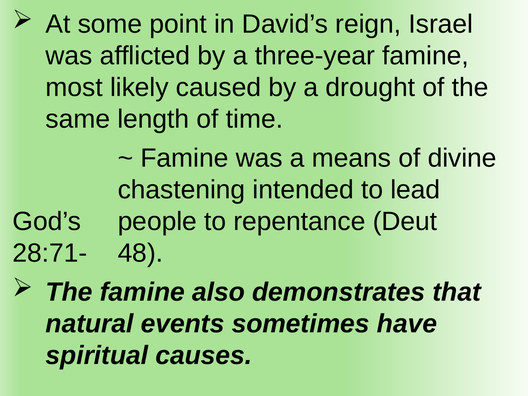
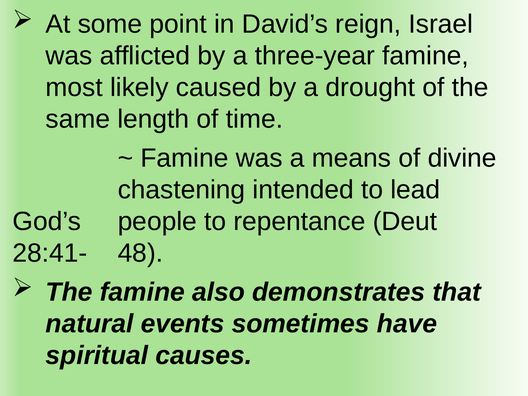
28:71-: 28:71- -> 28:41- (50, 253)
